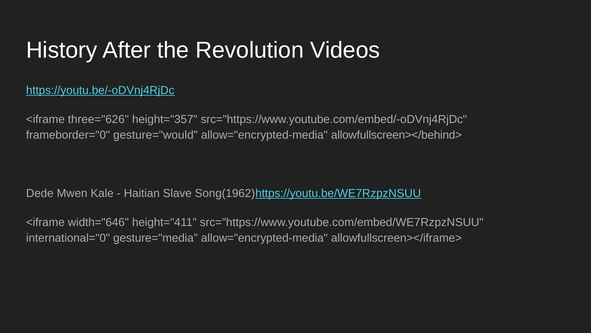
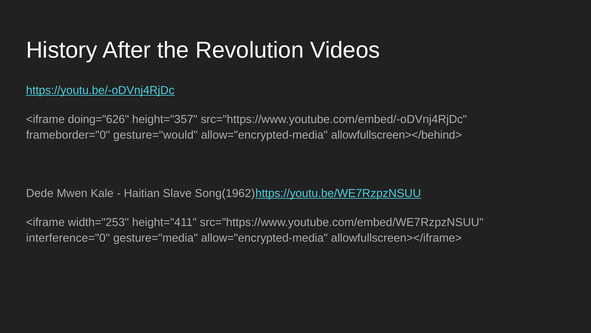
three="626: three="626 -> doing="626 (98, 119)
width="646: width="646 -> width="253 (98, 222)
international="0: international="0 -> interference="0 (68, 238)
